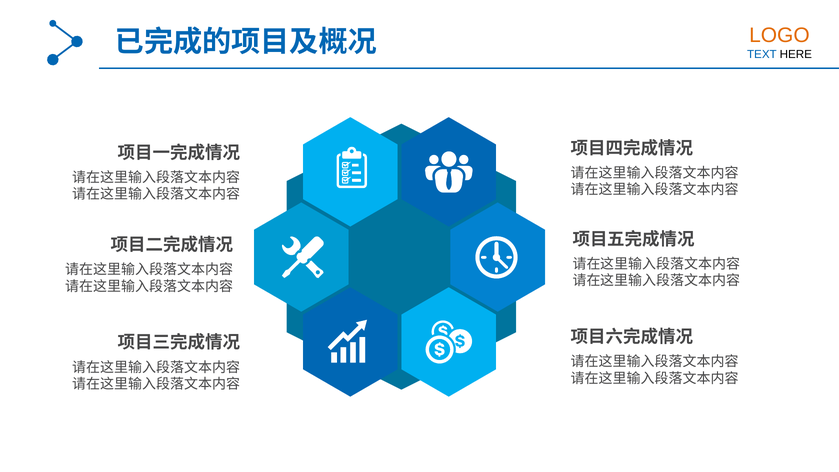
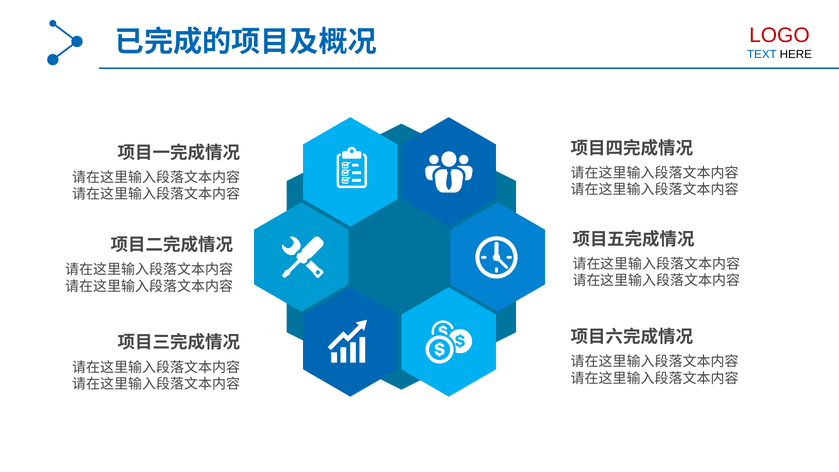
LOGO colour: orange -> red (779, 35)
